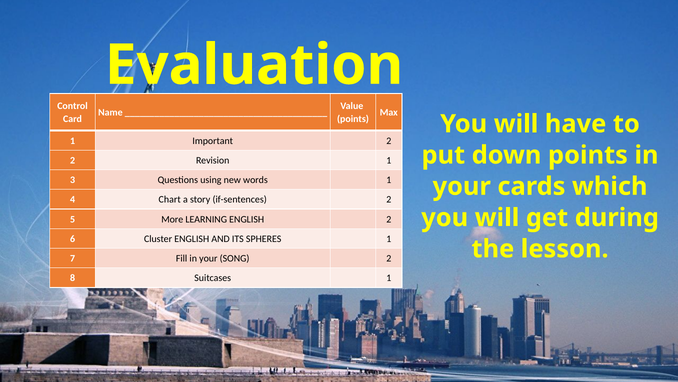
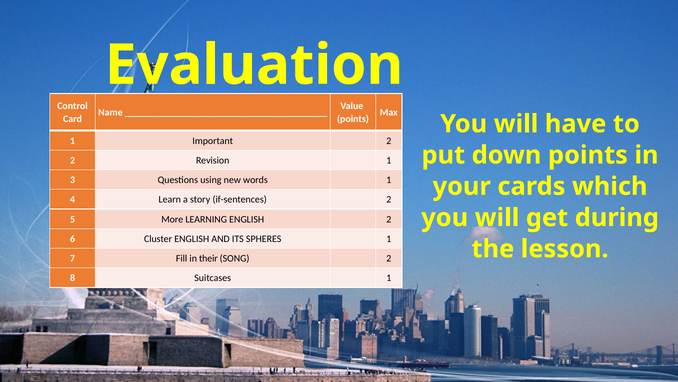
Chart: Chart -> Learn (170, 199)
Fill in your: your -> their (208, 258)
